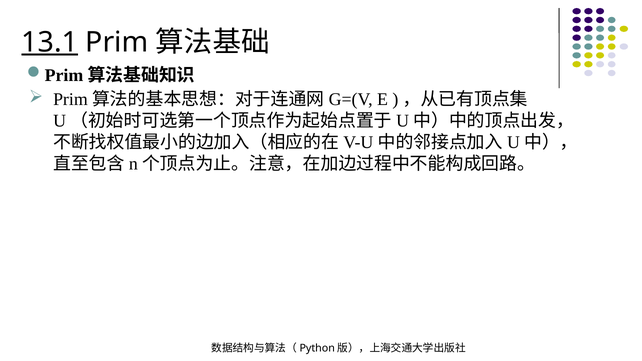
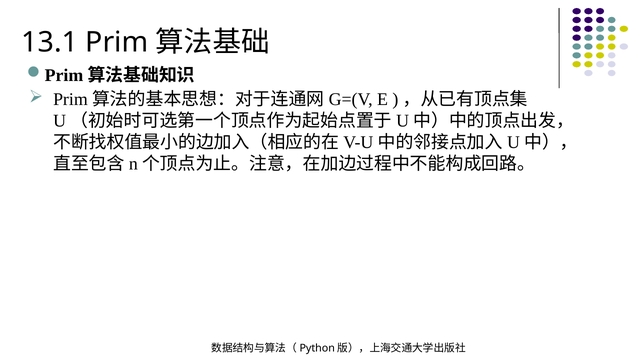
13.1 underline: present -> none (50, 42)
